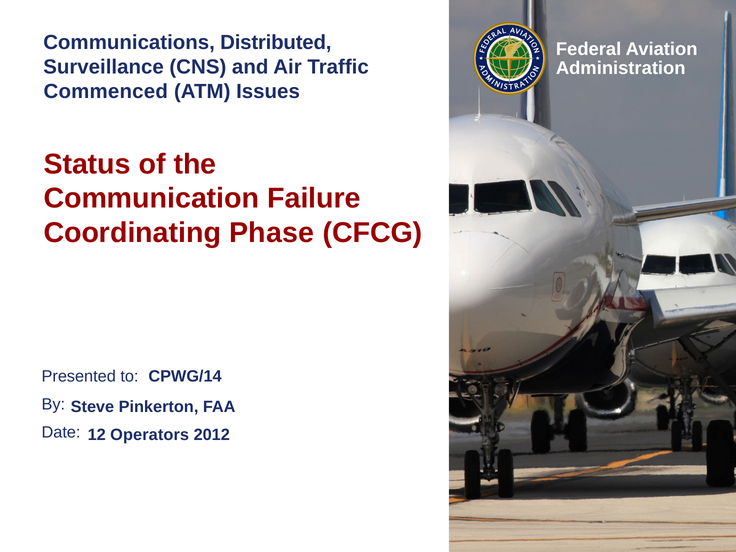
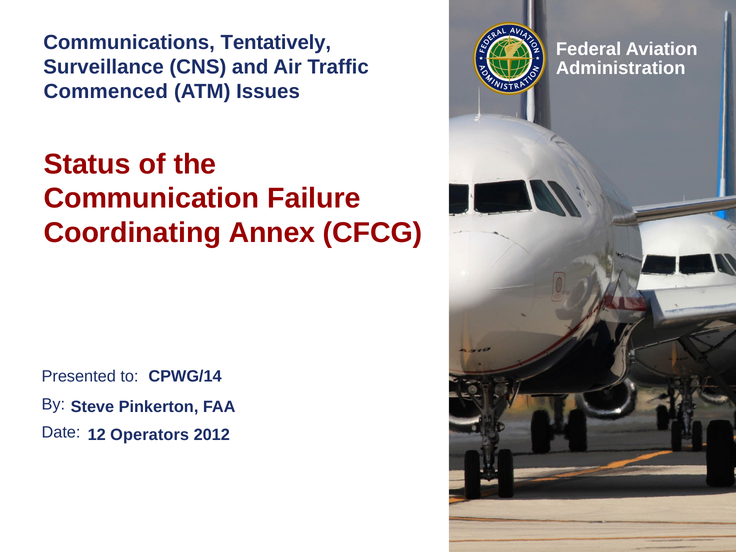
Distributed: Distributed -> Tentatively (276, 43)
Phase: Phase -> Annex (272, 233)
